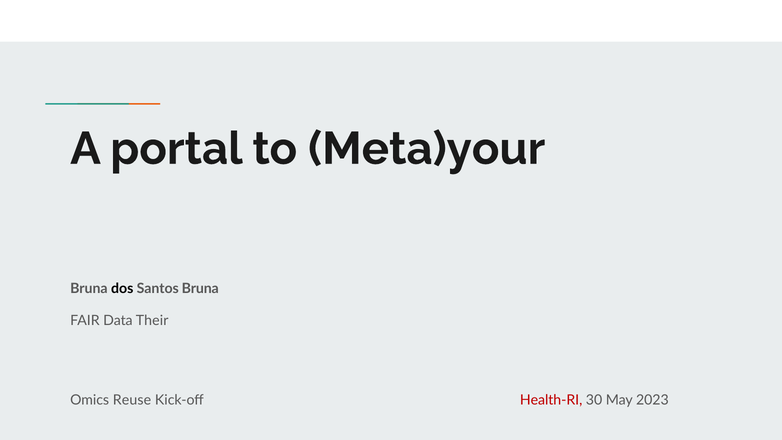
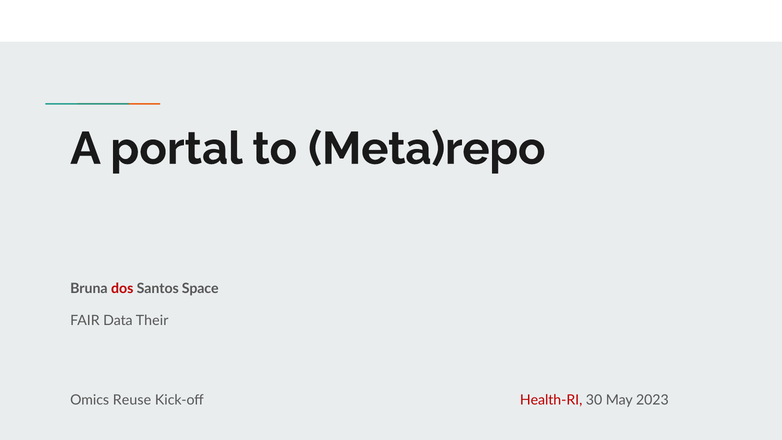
Meta)your: Meta)your -> Meta)repo (427, 149)
dos colour: black -> red (122, 288)
Santos Bruna: Bruna -> Space (200, 288)
